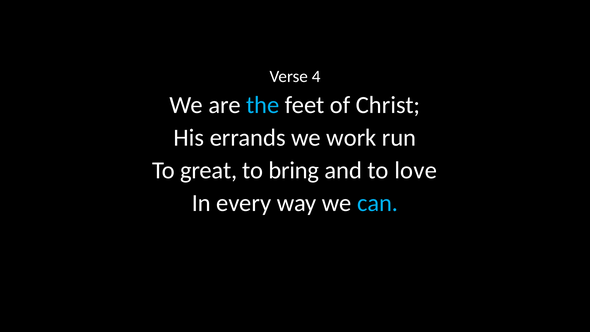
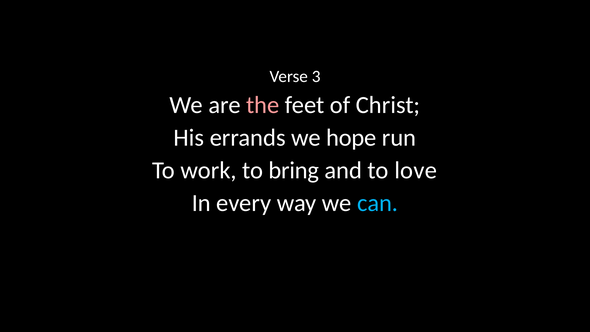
4: 4 -> 3 (316, 76)
the colour: light blue -> pink (263, 105)
work: work -> hope (351, 138)
great: great -> work (209, 170)
